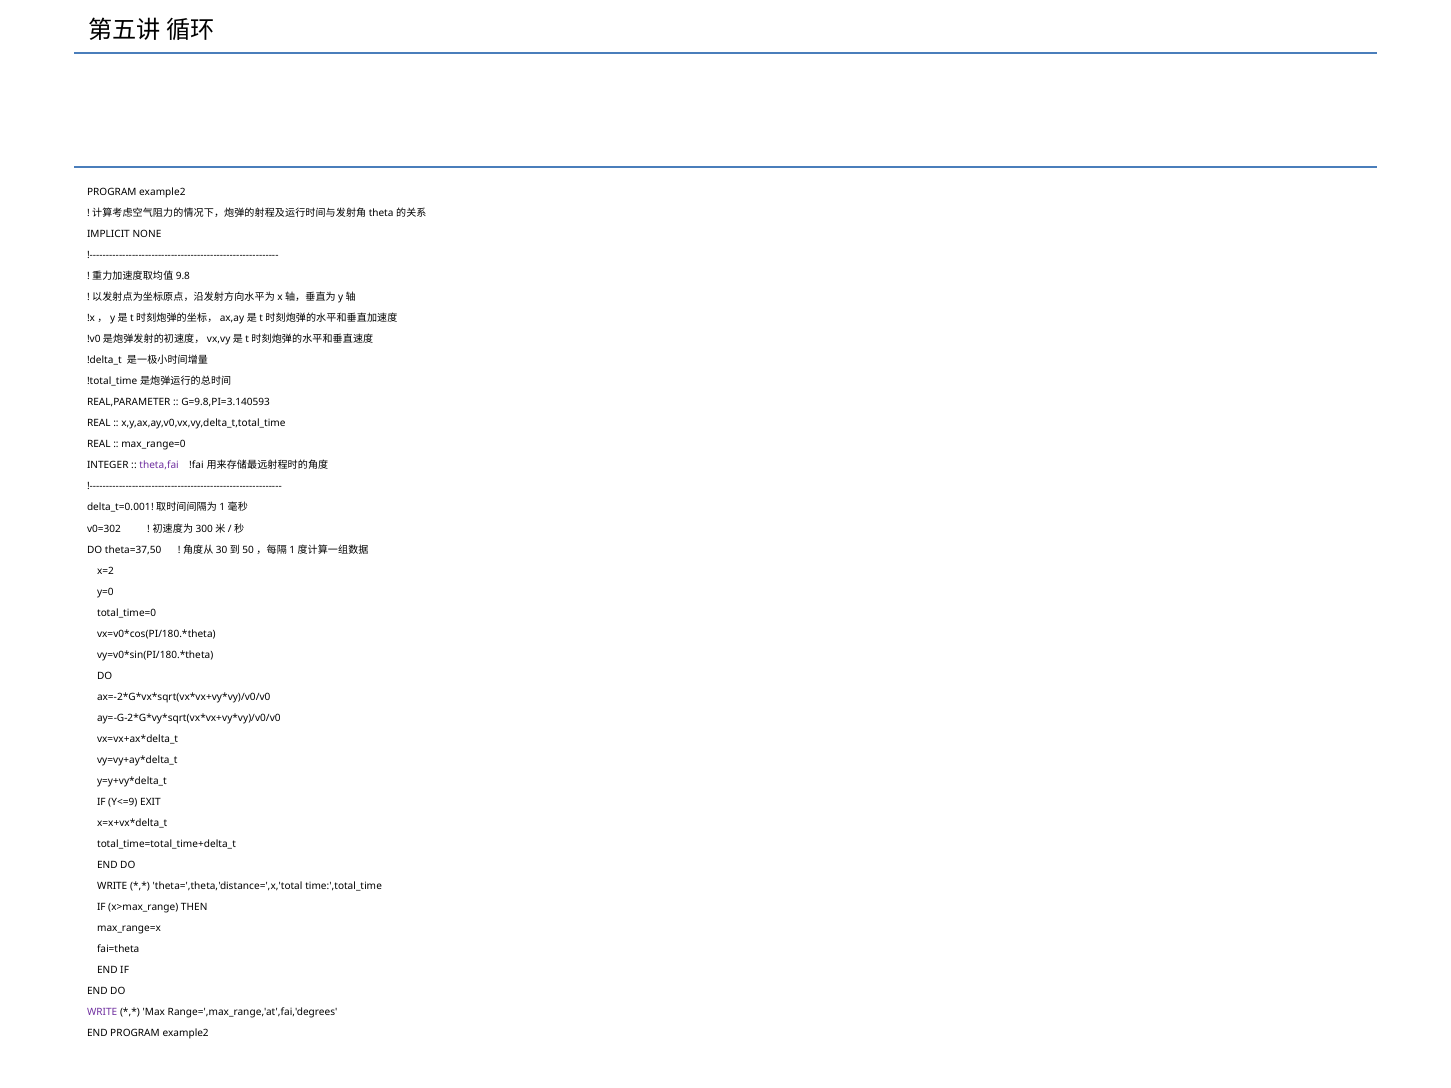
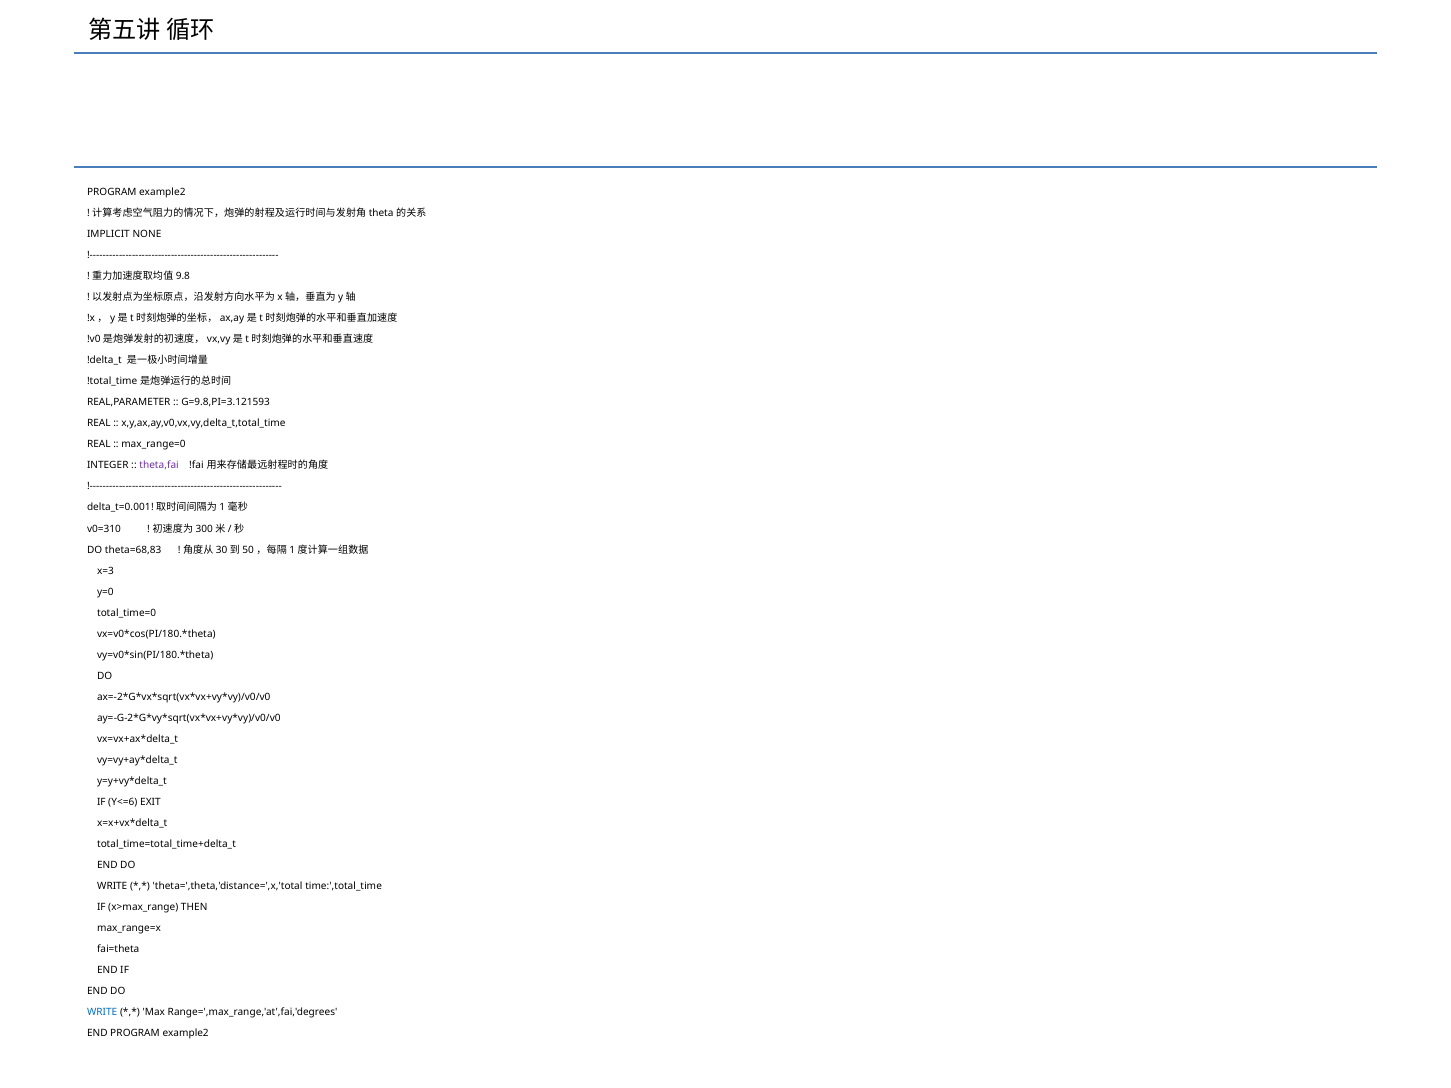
G=9.8,PI=3.140593: G=9.8,PI=3.140593 -> G=9.8,PI=3.121593 (226, 403)
v0=302: v0=302 -> v0=310 (104, 529)
theta=37,50: theta=37,50 -> theta=68,83 (133, 550)
x=2: x=2 -> x=3 (106, 571)
Y<=9: Y<=9 -> Y<=6 (123, 802)
WRITE colour: purple -> blue (102, 1012)
